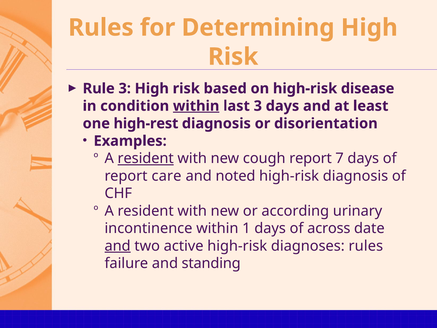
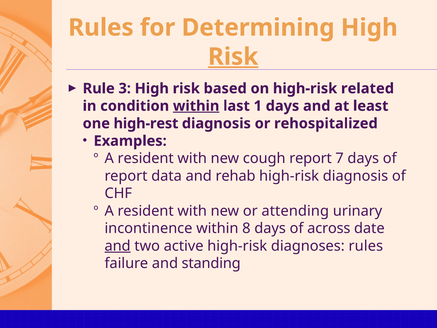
Risk underline: none -> present (233, 57)
disease: disease -> related (368, 88)
last 3: 3 -> 1 (258, 106)
disorientation: disorientation -> rehospitalized (326, 123)
resident underline: present -> none (146, 158)
care: care -> data (167, 176)
noted: noted -> rehab (236, 176)
according: according -> attending (295, 211)
1: 1 -> 8 (246, 228)
